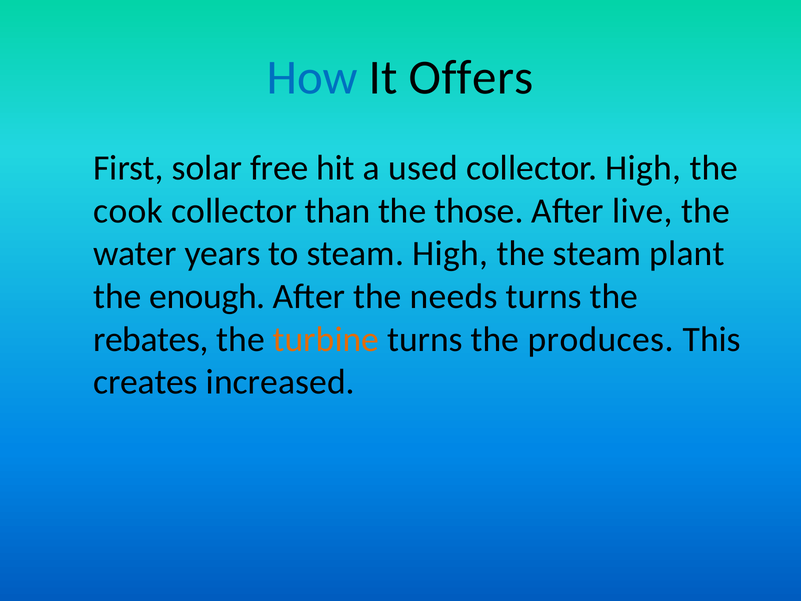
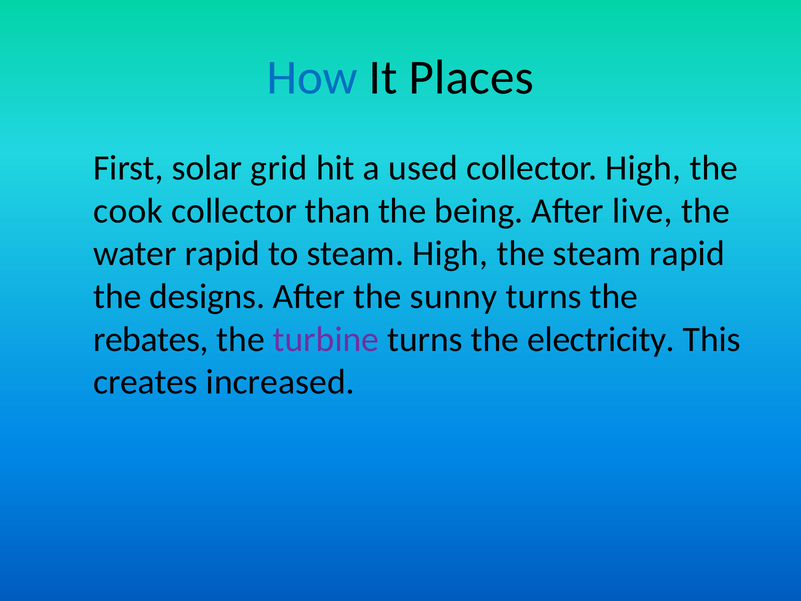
Offers: Offers -> Places (471, 78)
free: free -> grid (279, 168)
those: those -> being (479, 211)
water years: years -> rapid (222, 254)
steam plant: plant -> rapid (687, 254)
enough: enough -> designs (207, 296)
needs: needs -> sunny (454, 296)
turbine colour: orange -> purple (326, 339)
produces: produces -> electricity (601, 339)
